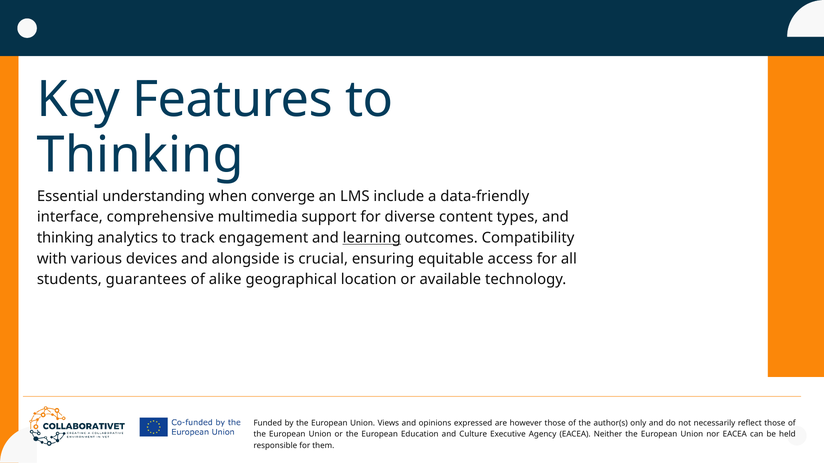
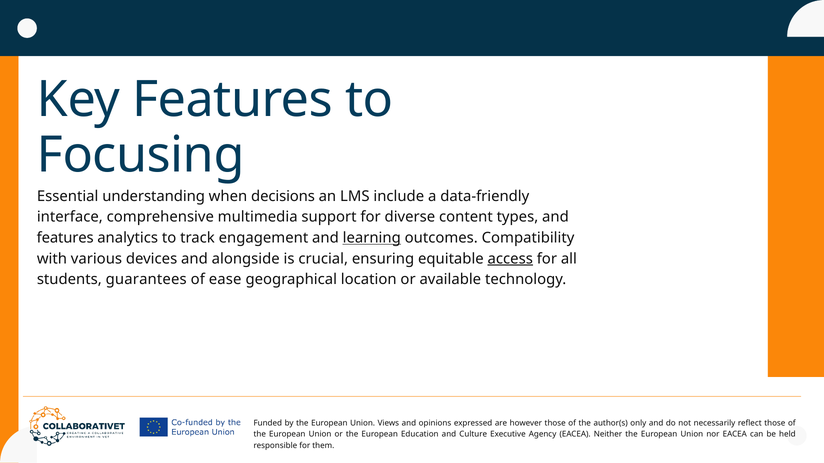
Thinking: Thinking -> Focusing (141, 155)
converge: converge -> decisions (283, 196)
thinking: thinking -> features (65, 238)
access underline: none -> present (510, 259)
alike: alike -> ease (225, 280)
